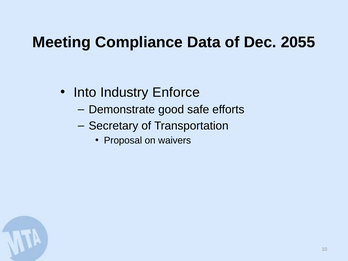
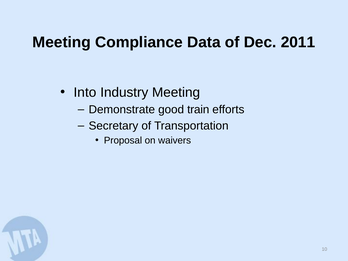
2055: 2055 -> 2011 (298, 42)
Industry Enforce: Enforce -> Meeting (176, 92)
safe: safe -> train (198, 110)
